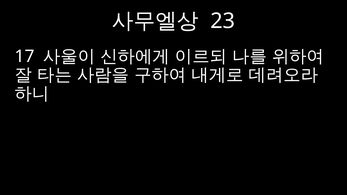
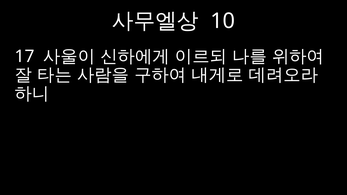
23: 23 -> 10 (223, 21)
